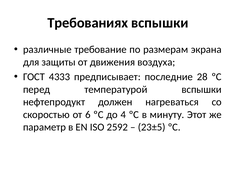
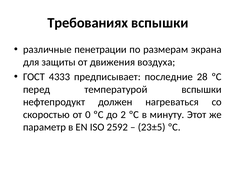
требование: требование -> пенетрации (101, 50)
6: 6 -> 0 (88, 115)
4: 4 -> 2 (123, 115)
